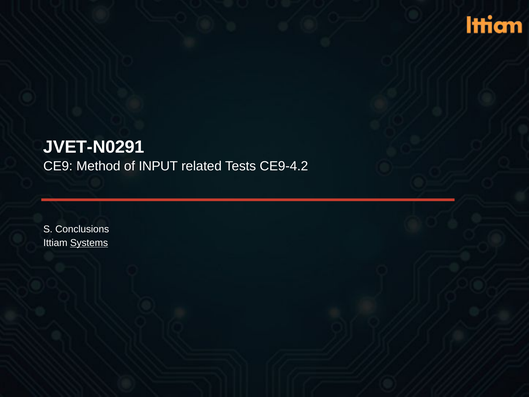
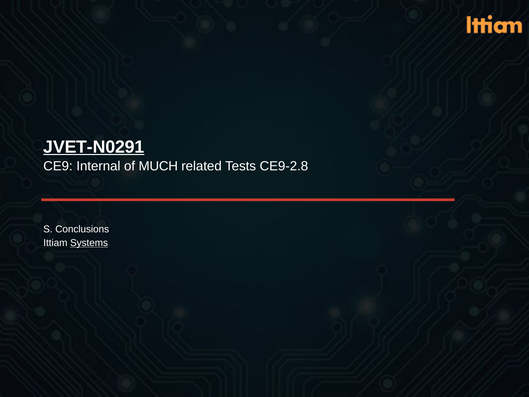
JVET-N0291 underline: none -> present (94, 147)
Method: Method -> Internal (98, 166)
INPUT: INPUT -> MUCH (158, 166)
CE9-4.2: CE9-4.2 -> CE9-2.8 (284, 166)
